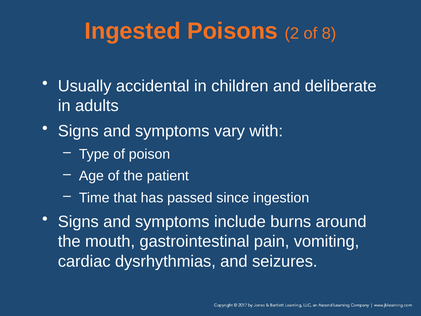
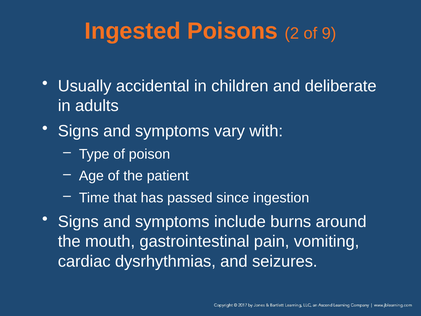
8: 8 -> 9 (329, 33)
